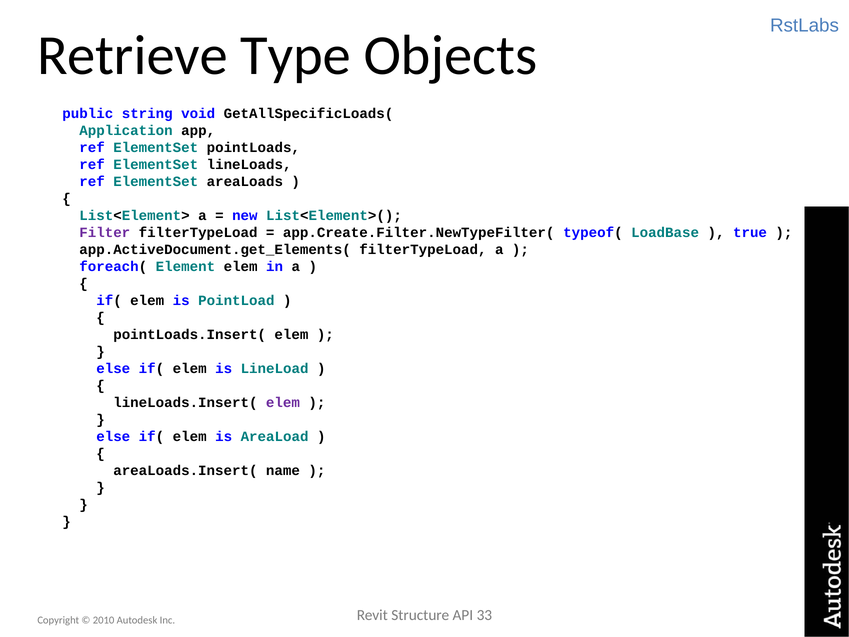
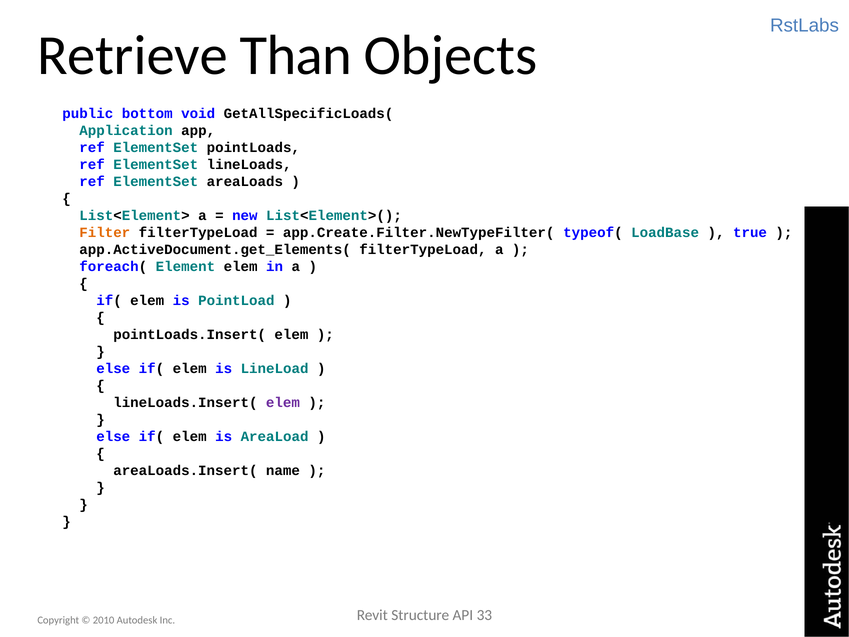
Type: Type -> Than (296, 55)
string: string -> bottom (147, 114)
Filter colour: purple -> orange (105, 233)
